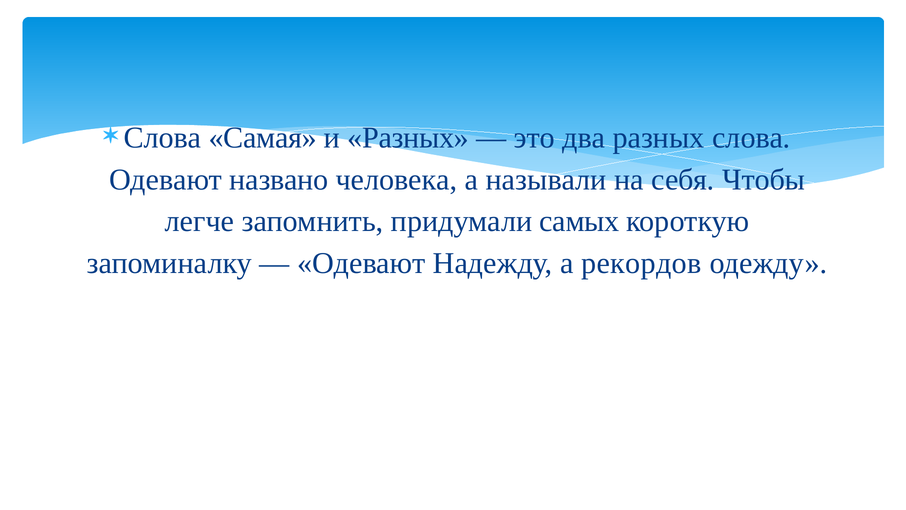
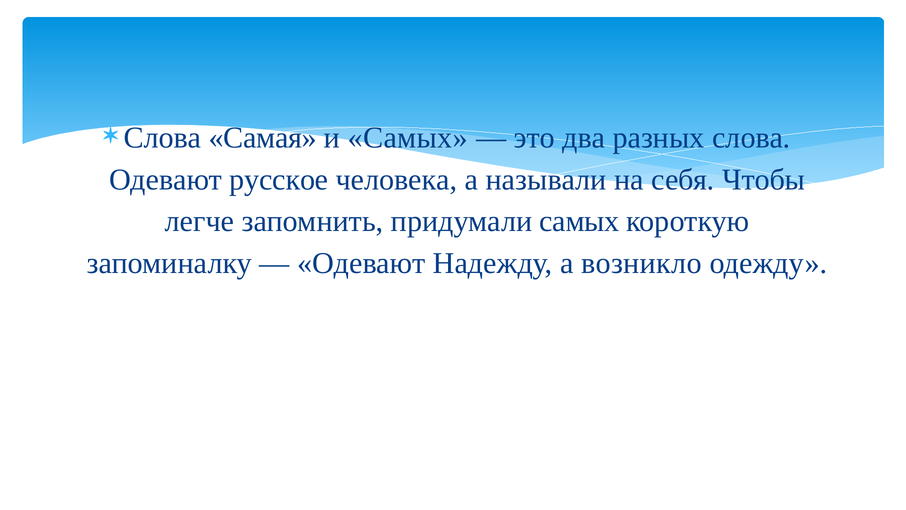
и Разных: Разных -> Самых (408, 138)
названо: названо -> русское (279, 180)
рекордов: рекордов -> возникло (641, 263)
